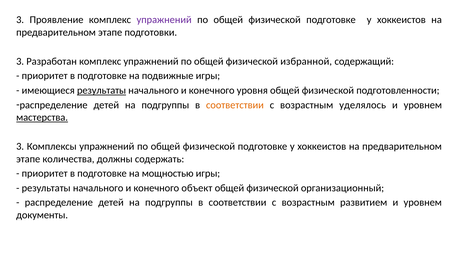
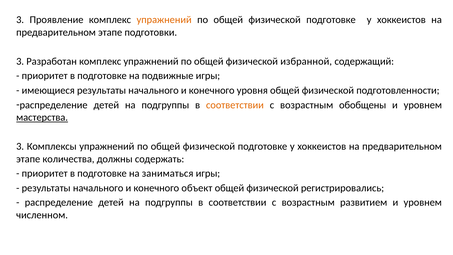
упражнений colour: purple -> orange (164, 20)
результаты underline: present -> none (102, 90)
уделялось: уделялось -> обобщены (363, 105)
мощностью: мощностью -> заниматься (168, 173)
организационный: организационный -> регистрировались (343, 188)
документы: документы -> численном (42, 215)
